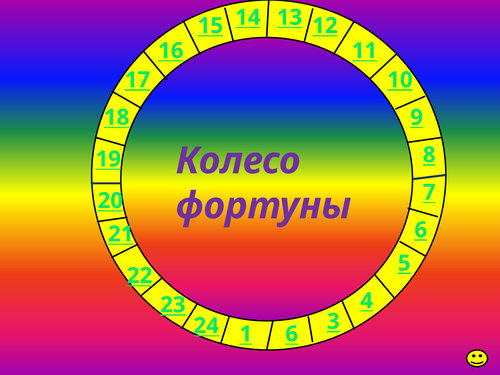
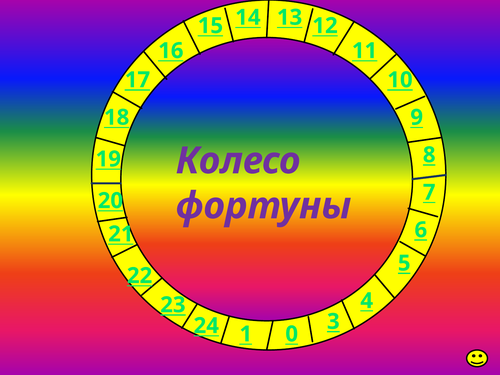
1 6: 6 -> 0 (292, 334)
